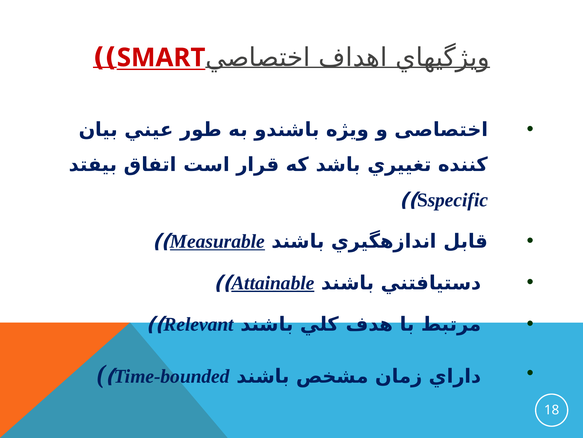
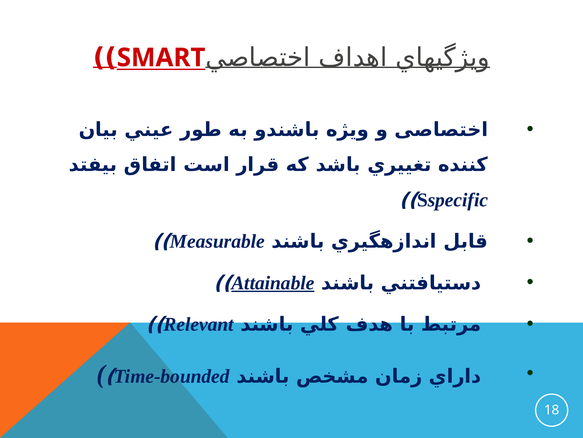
Measurable underline: present -> none (217, 241)
